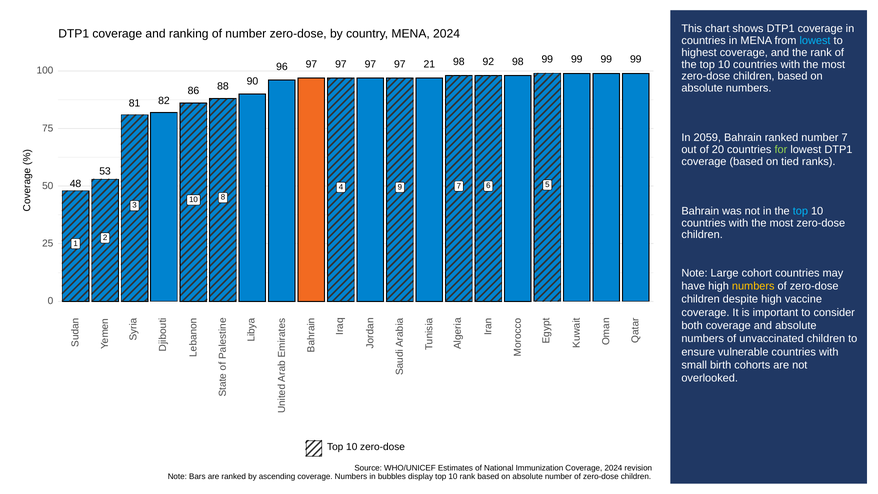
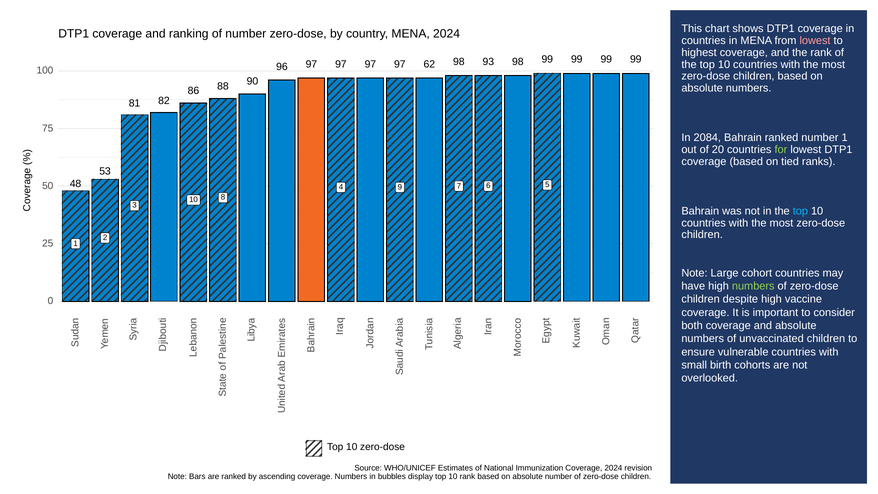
lowest colour: light blue -> pink (815, 41)
21: 21 -> 62 (429, 64)
92: 92 -> 93 (488, 62)
2059: 2059 -> 2084 (707, 138)
number 7: 7 -> 1 (845, 138)
numbers colour: yellow -> light green (753, 286)
